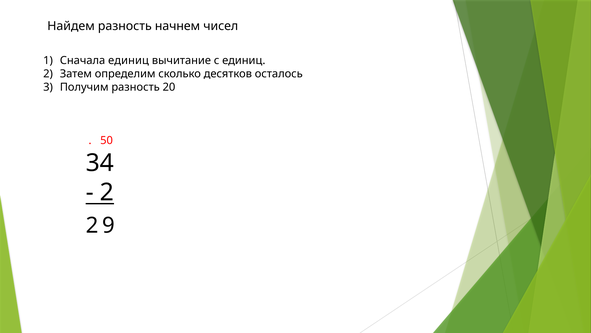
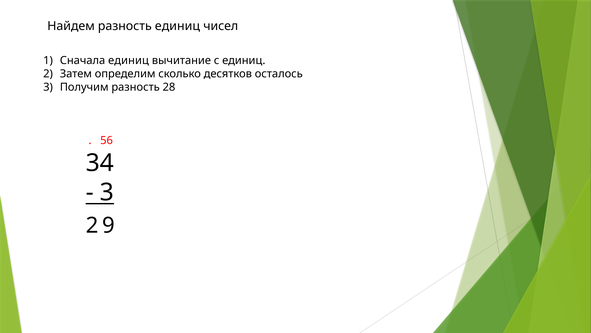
разность начнем: начнем -> единиц (177, 26)
20: 20 -> 28 (169, 87)
50: 50 -> 56 (107, 140)
2: 2 -> 3 (107, 192)
